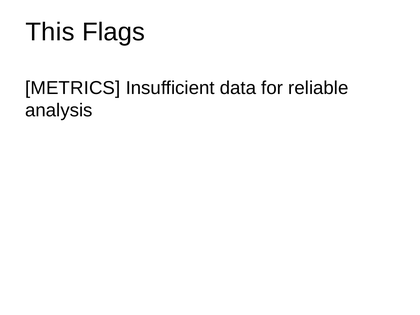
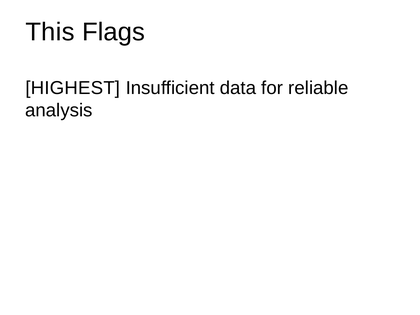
METRICS: METRICS -> HIGHEST (73, 88)
